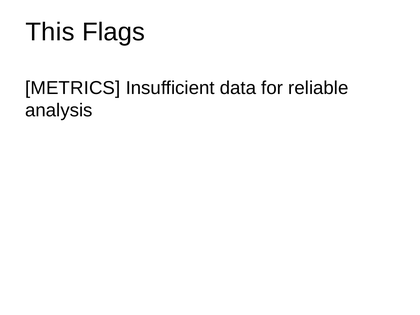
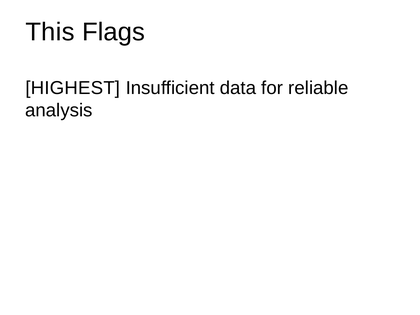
METRICS: METRICS -> HIGHEST (73, 88)
